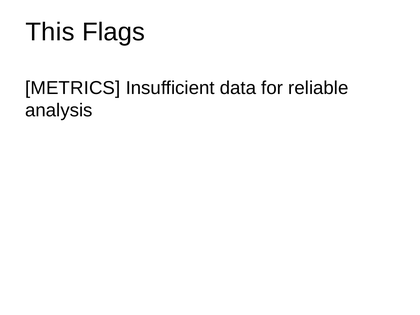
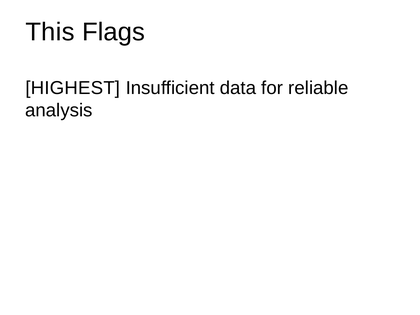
METRICS: METRICS -> HIGHEST (73, 88)
